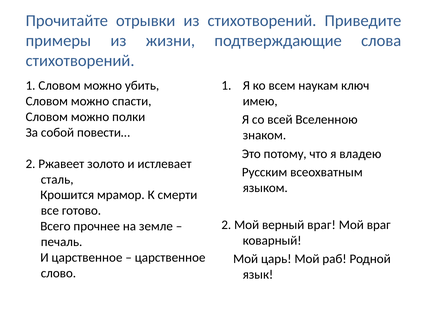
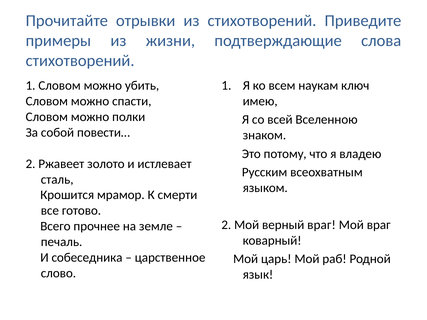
И царственное: царственное -> собеседника (87, 258)
